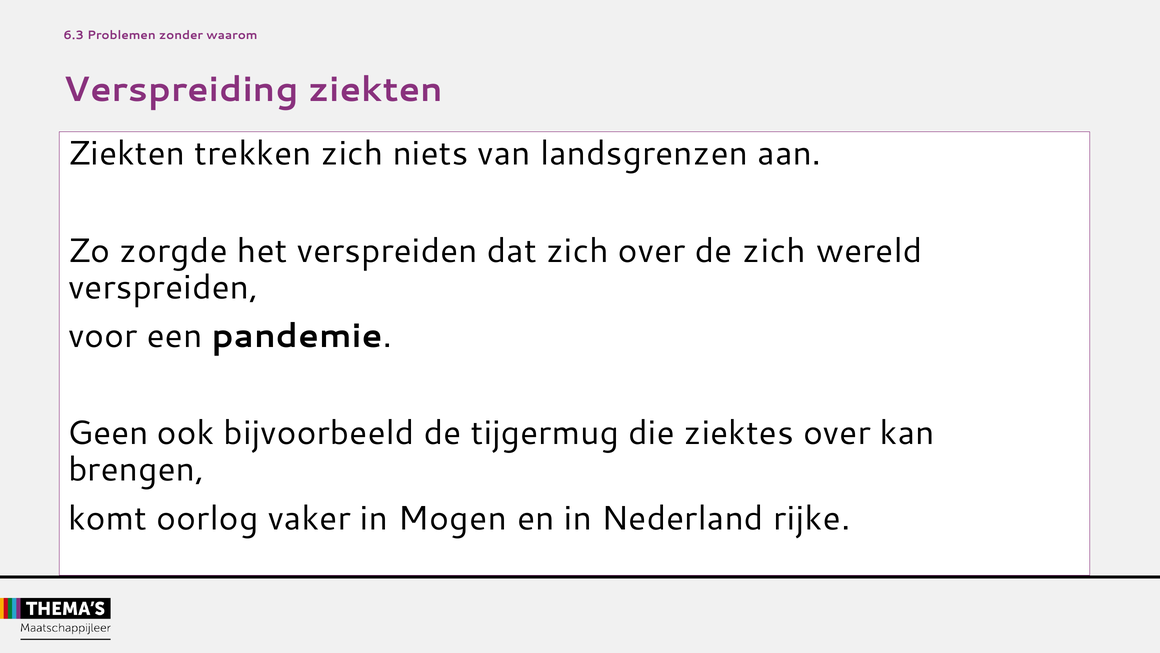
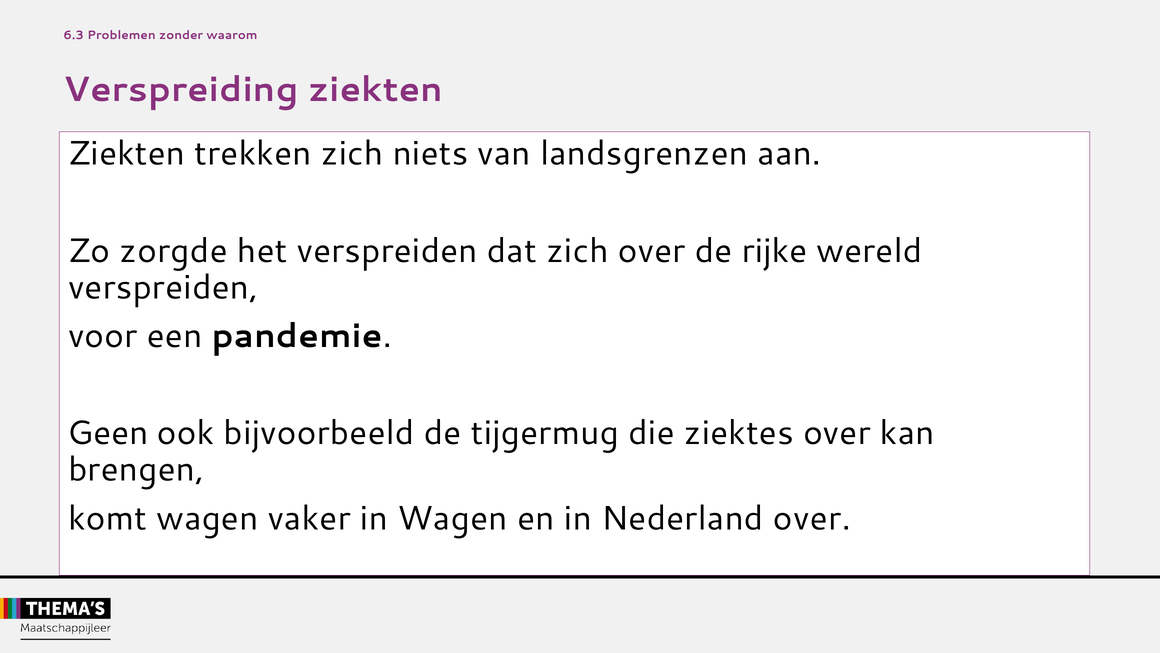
de zich: zich -> rijke (775, 251)
komt oorlog: oorlog -> wagen (207, 518)
in Mogen: Mogen -> Wagen (452, 518)
Nederland rijke: rijke -> over (812, 518)
